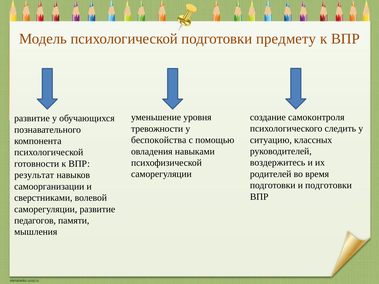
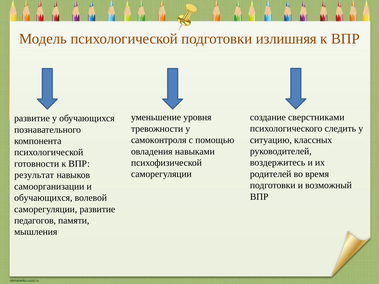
предмету: предмету -> излишняя (286, 39)
самоконтроля: самоконтроля -> сверстниками (316, 117)
беспокойства: беспокойства -> самоконтроля (159, 140)
и подготовки: подготовки -> возможный (329, 185)
сверстниками: сверстниками -> обучающихся (43, 198)
